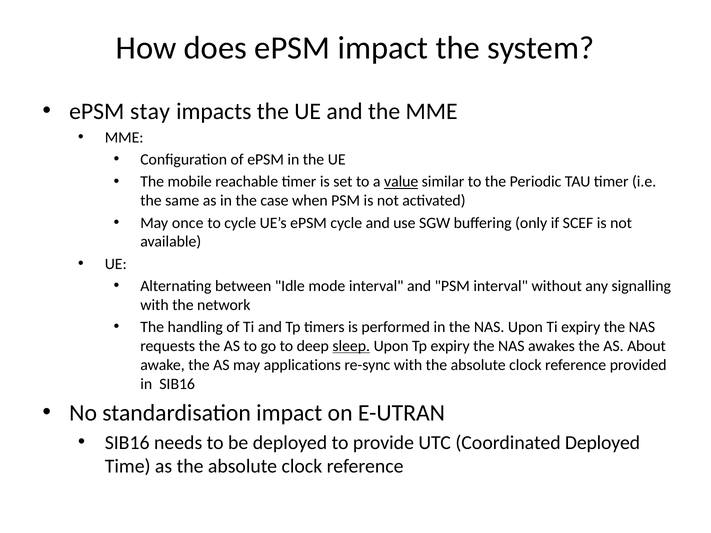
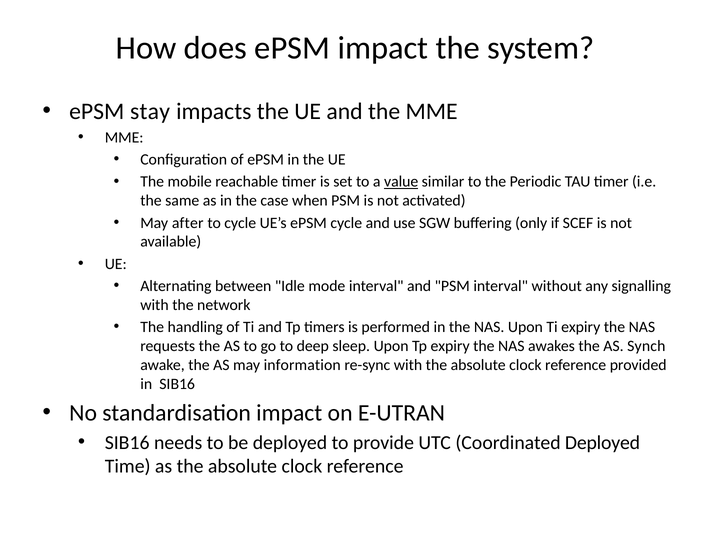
once: once -> after (188, 223)
sleep underline: present -> none (351, 346)
About: About -> Synch (646, 346)
applications: applications -> information (302, 365)
